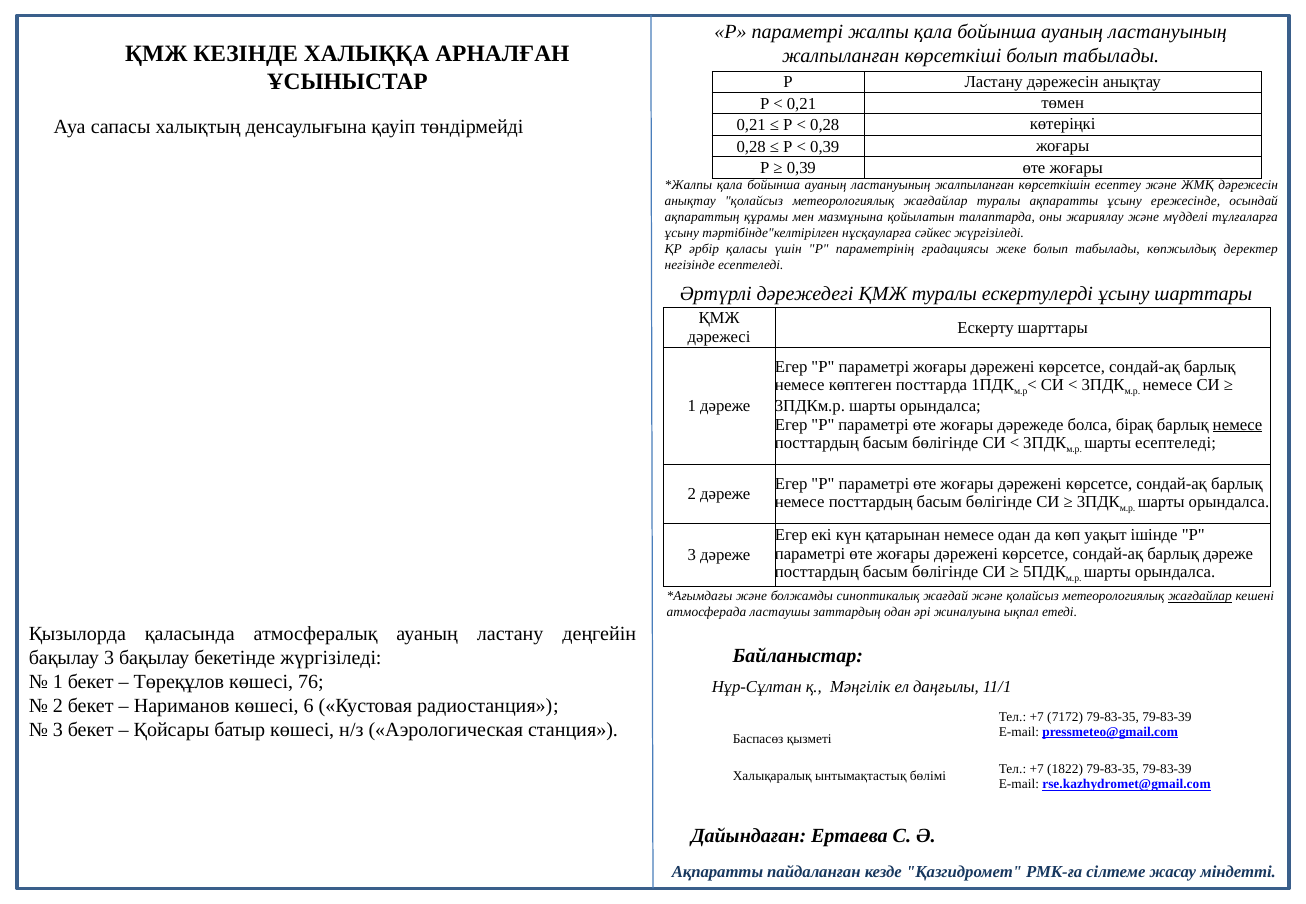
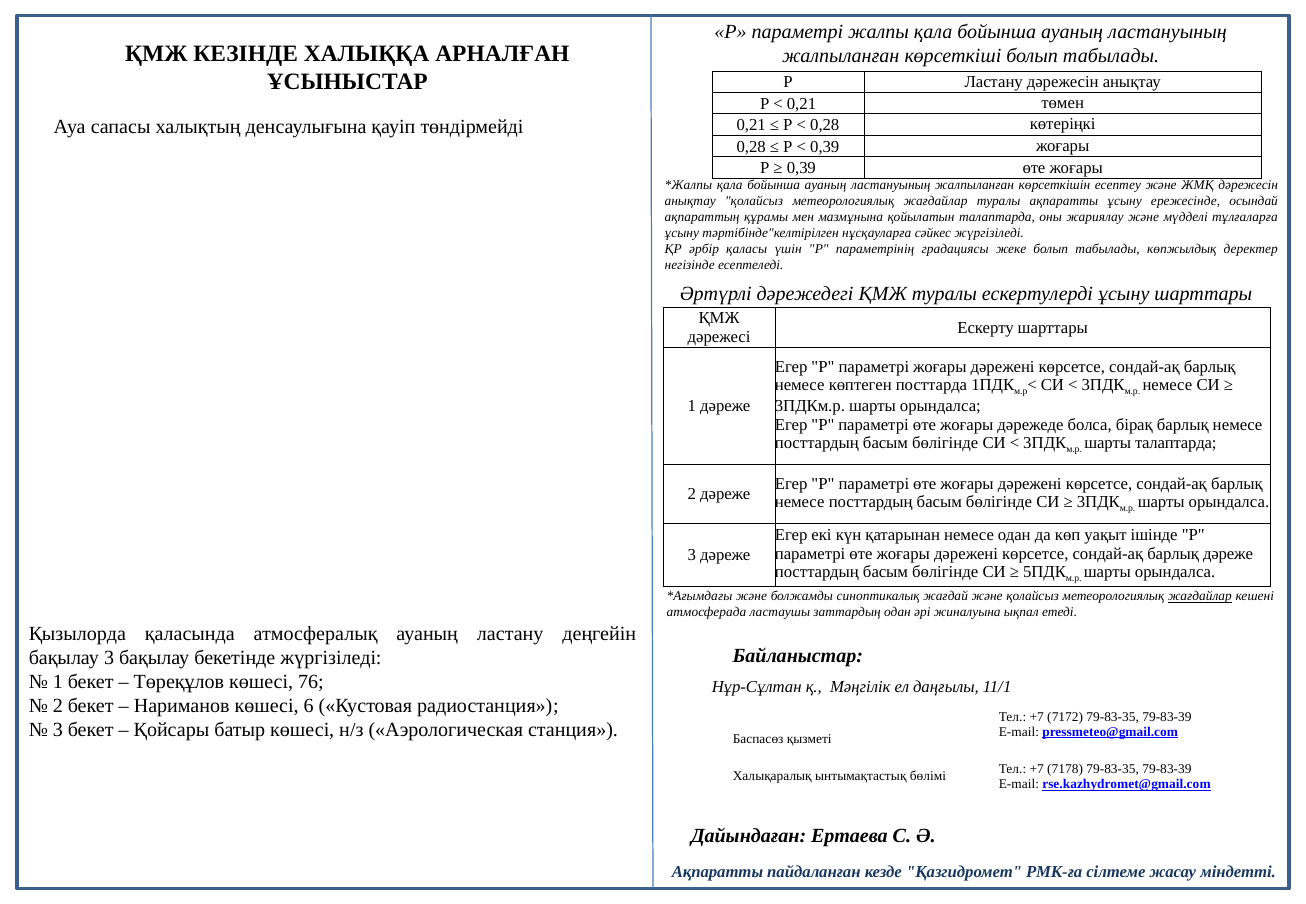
немесе underline: present -> none (1238, 425)
шарты есептеледі: есептеледі -> талаптарда (1176, 443)
1822: 1822 -> 7178 (1065, 769)
